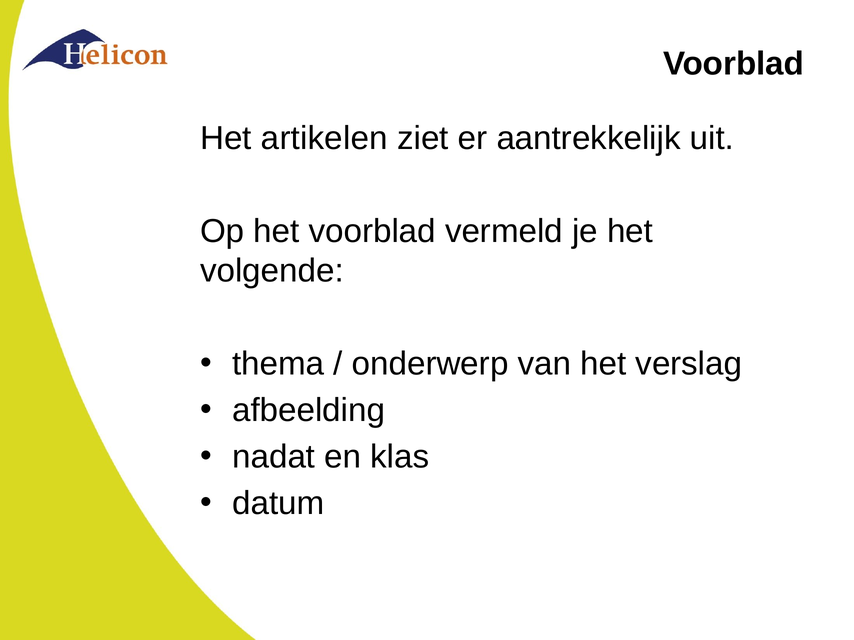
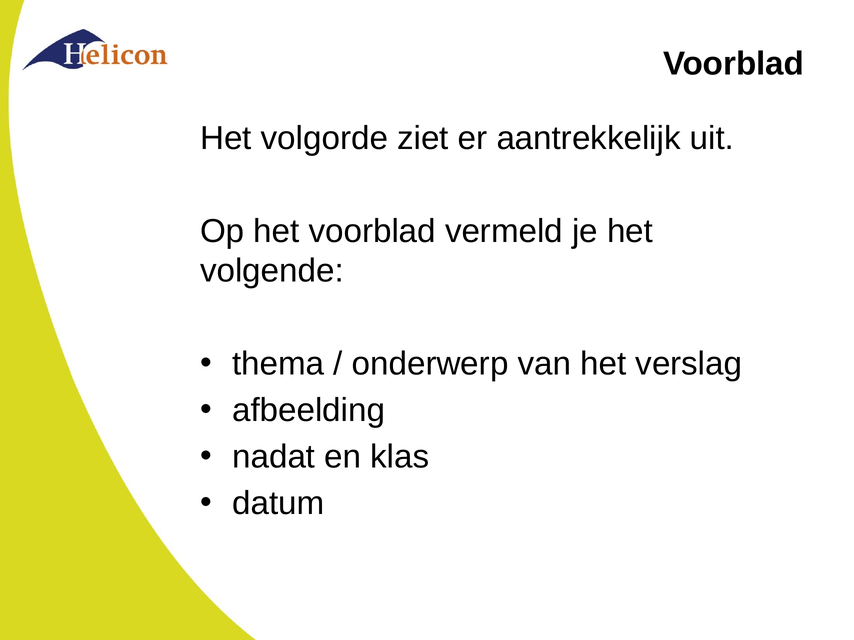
artikelen: artikelen -> volgorde (324, 138)
